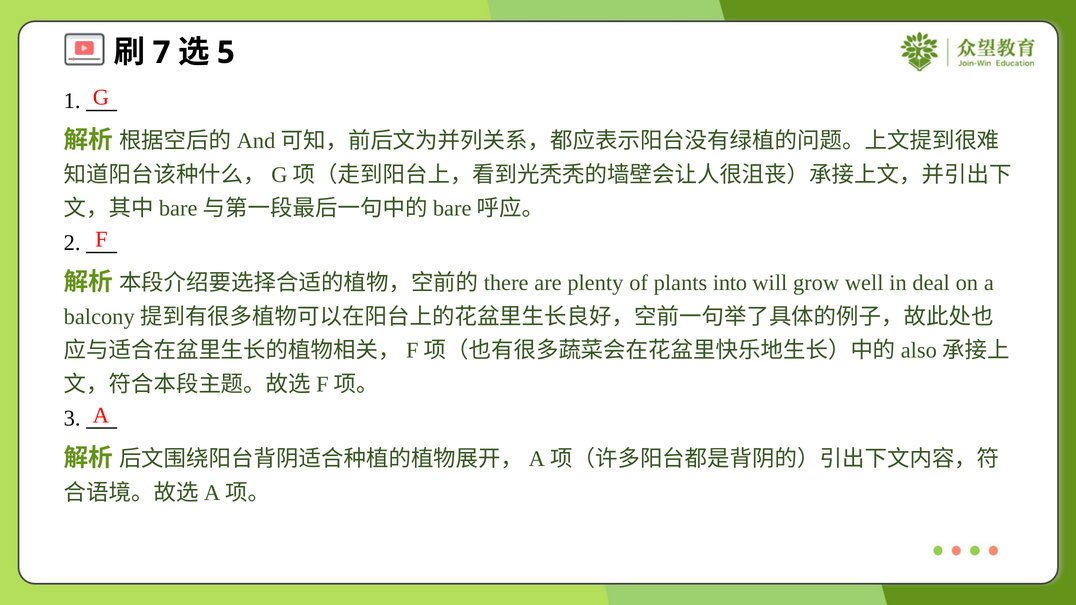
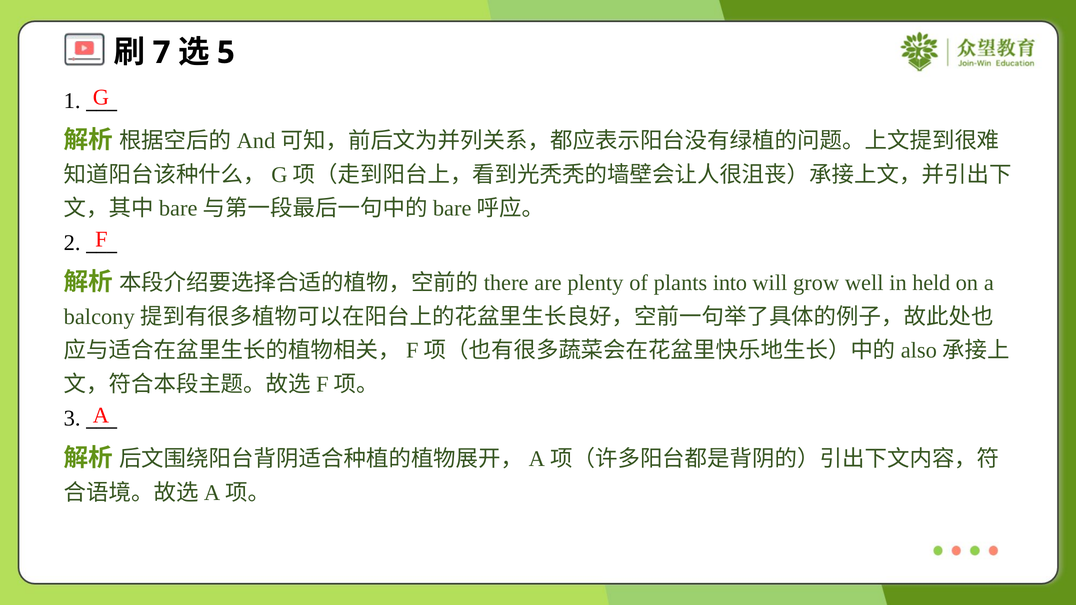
deal: deal -> held (931, 283)
